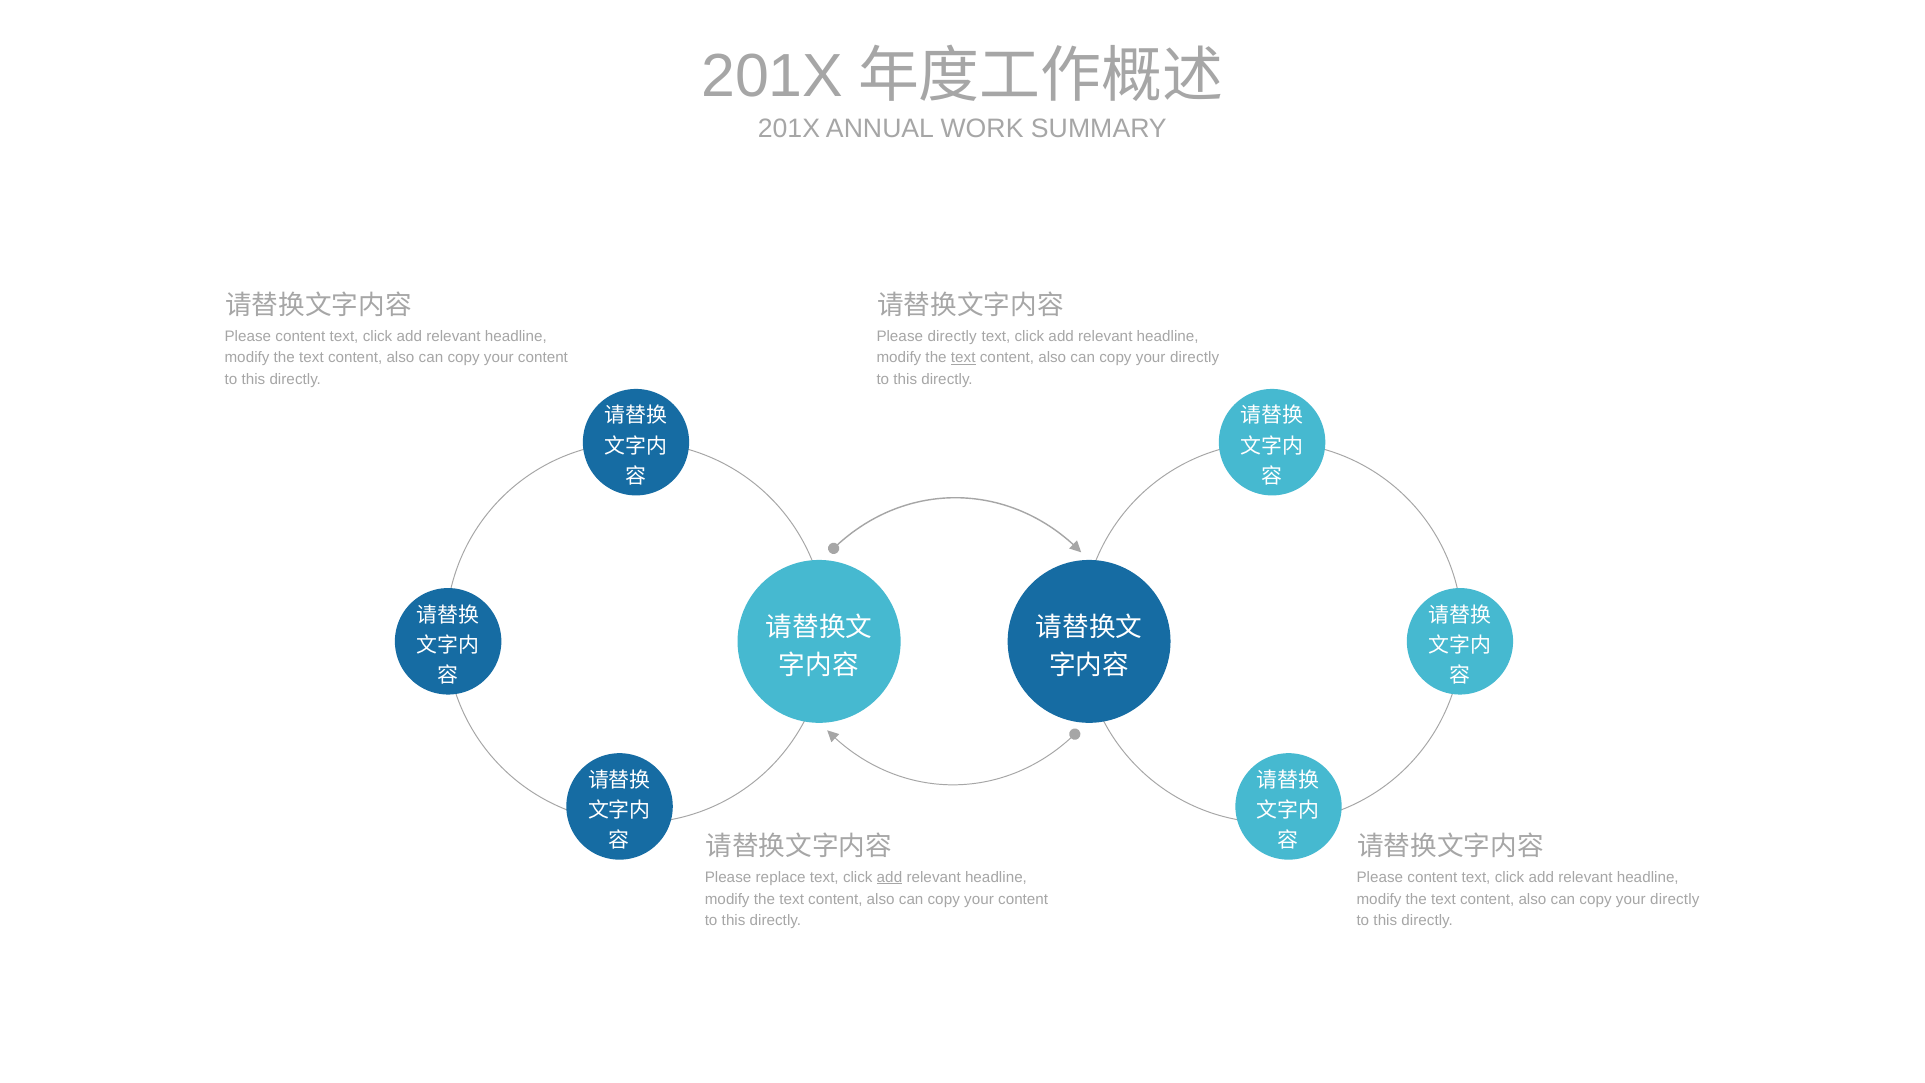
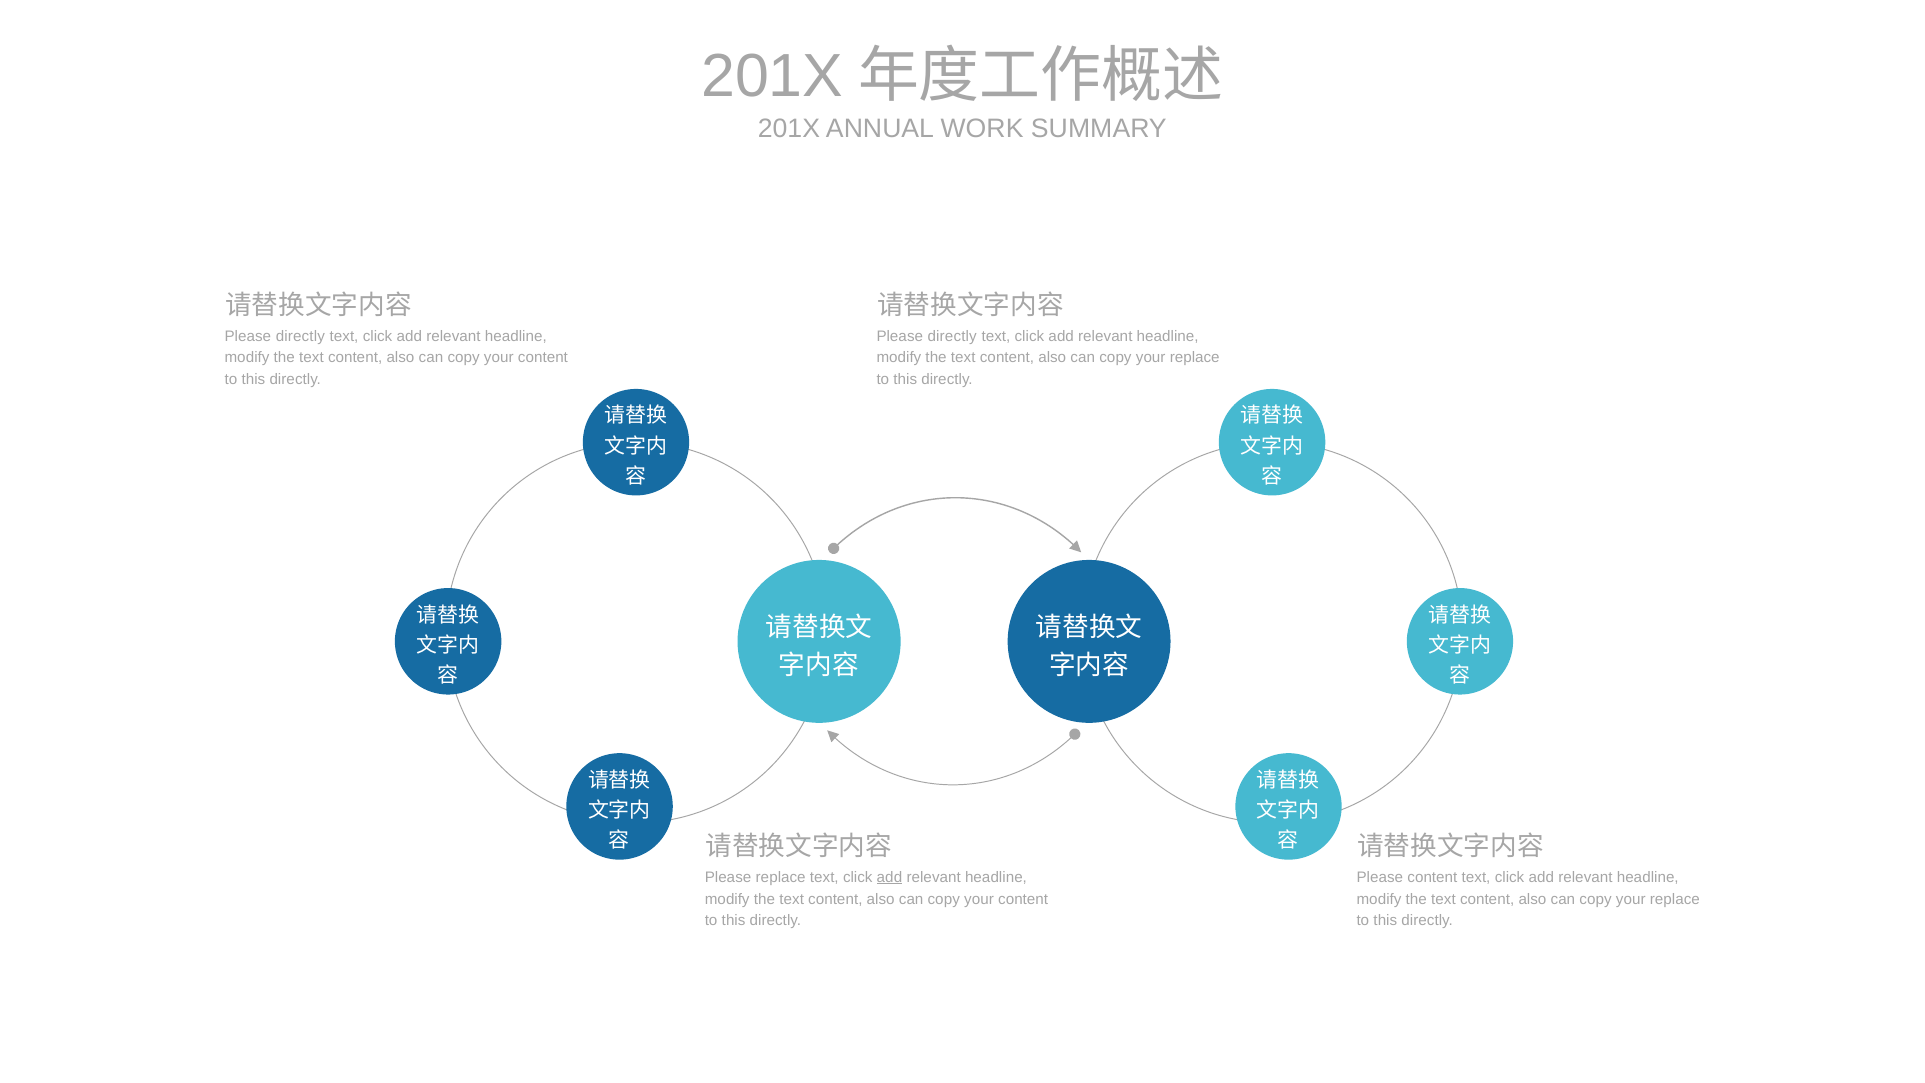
content: content -> directly (300, 336)
text underline: present -> none (963, 358)
directly: directly -> replace (1195, 358)
directly: directly -> replace (1675, 899)
